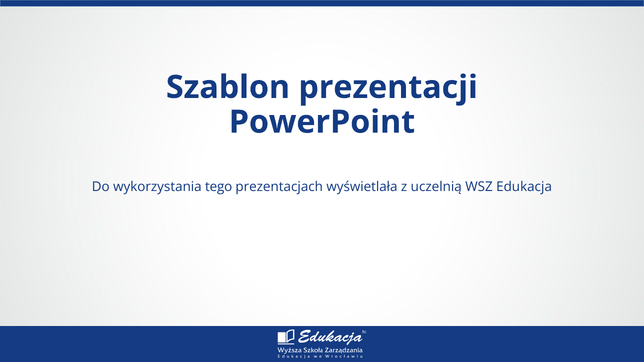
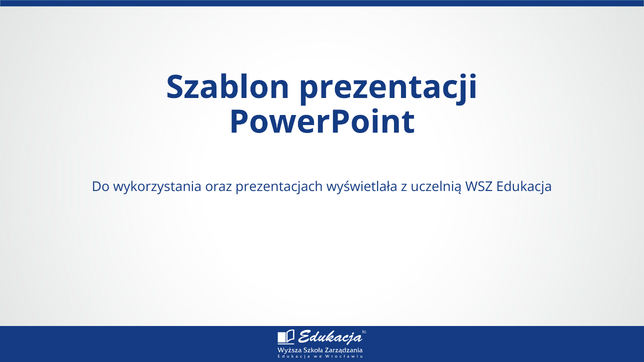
tego: tego -> oraz (219, 187)
